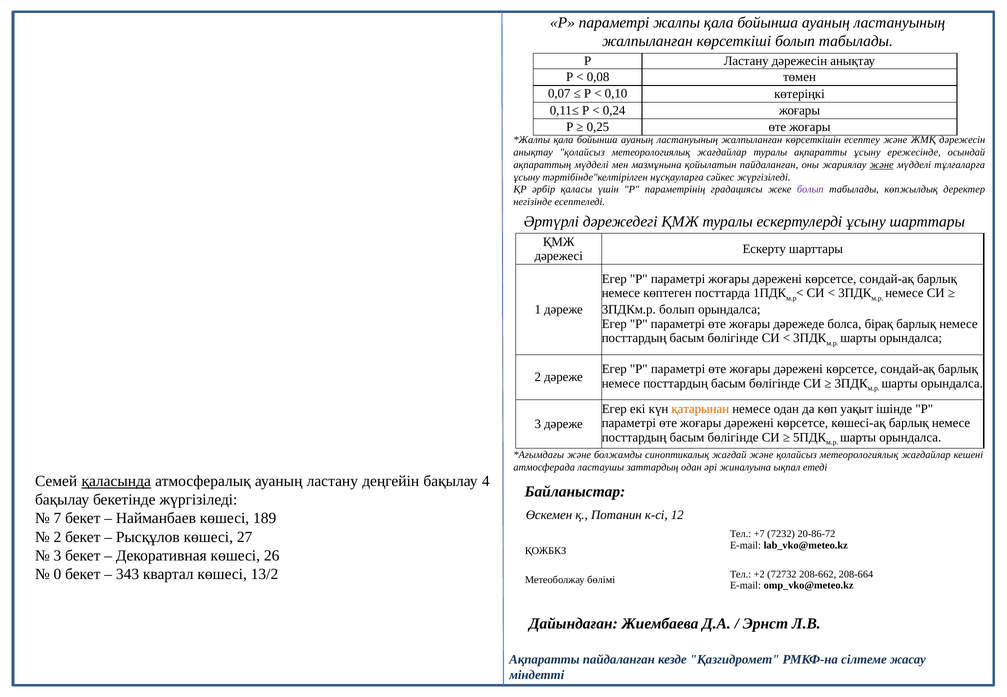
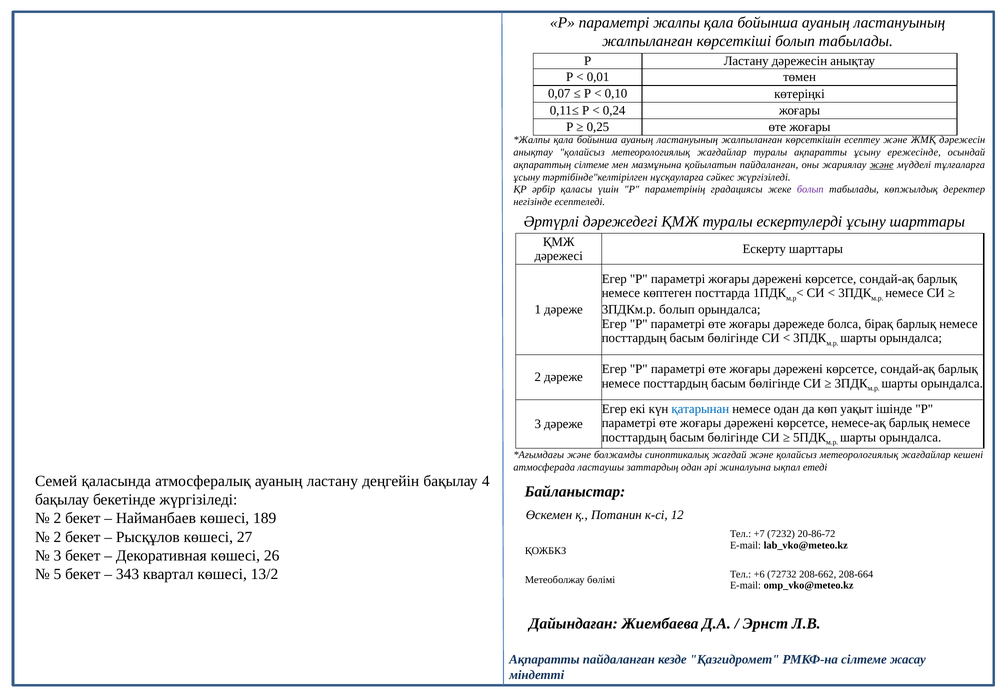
0,08: 0,08 -> 0,01 (598, 77)
ақпараттың мүдделі: мүдделі -> сілтеме (592, 165)
қатарынан colour: orange -> blue (700, 409)
көшесі-ақ: көшесі-ақ -> немесе-ақ (858, 423)
қаласында underline: present -> none (116, 481)
7: 7 -> 2 (57, 518)
0: 0 -> 5 (57, 574)
+2: +2 -> +6 (759, 574)
